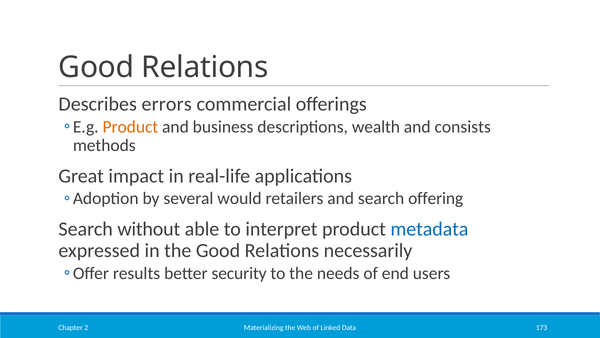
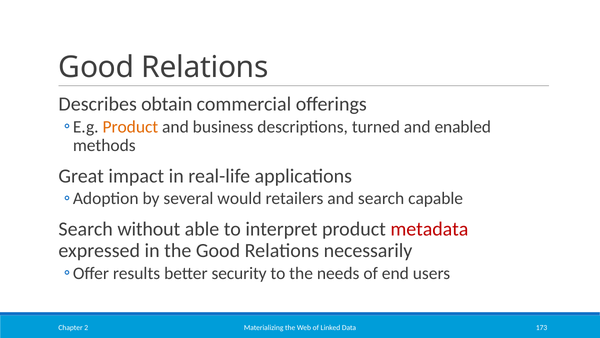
errors: errors -> obtain (167, 104)
wealth: wealth -> turned (376, 127)
consists: consists -> enabled (463, 127)
offering: offering -> capable (436, 198)
metadata colour: blue -> red (429, 229)
